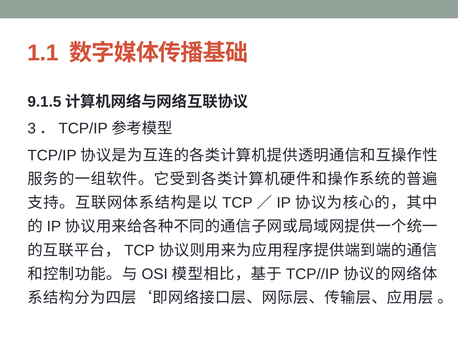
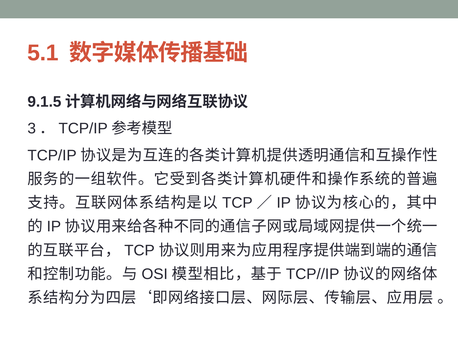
1.1: 1.1 -> 5.1 (43, 53)
